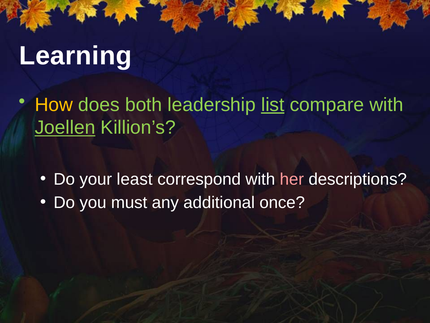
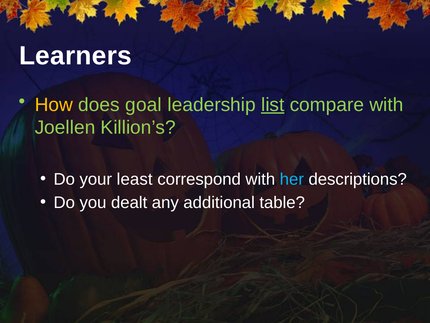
Learning: Learning -> Learners (75, 56)
both: both -> goal (144, 105)
Joellen underline: present -> none (65, 127)
her colour: pink -> light blue (292, 179)
must: must -> dealt (129, 202)
once: once -> table (282, 202)
